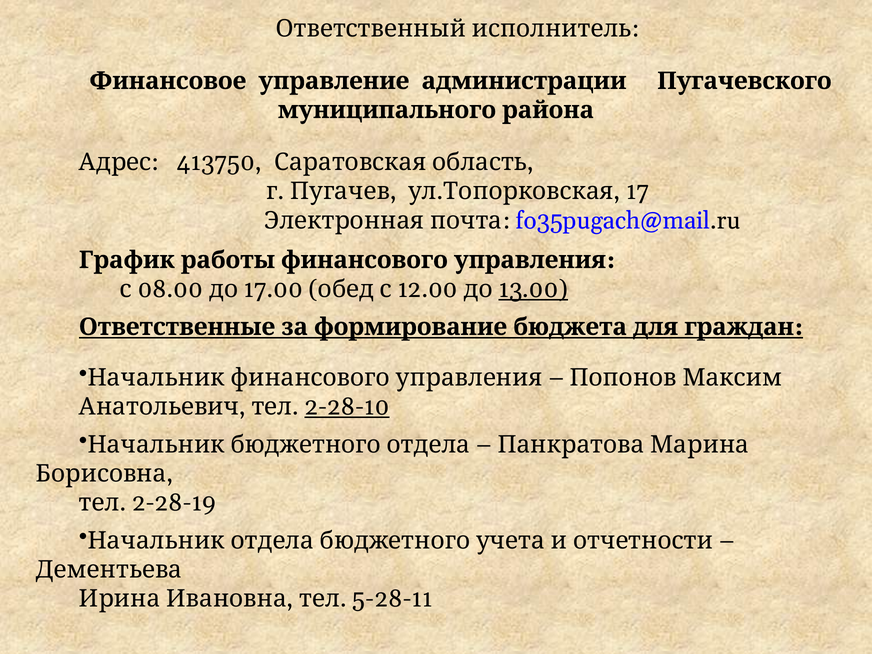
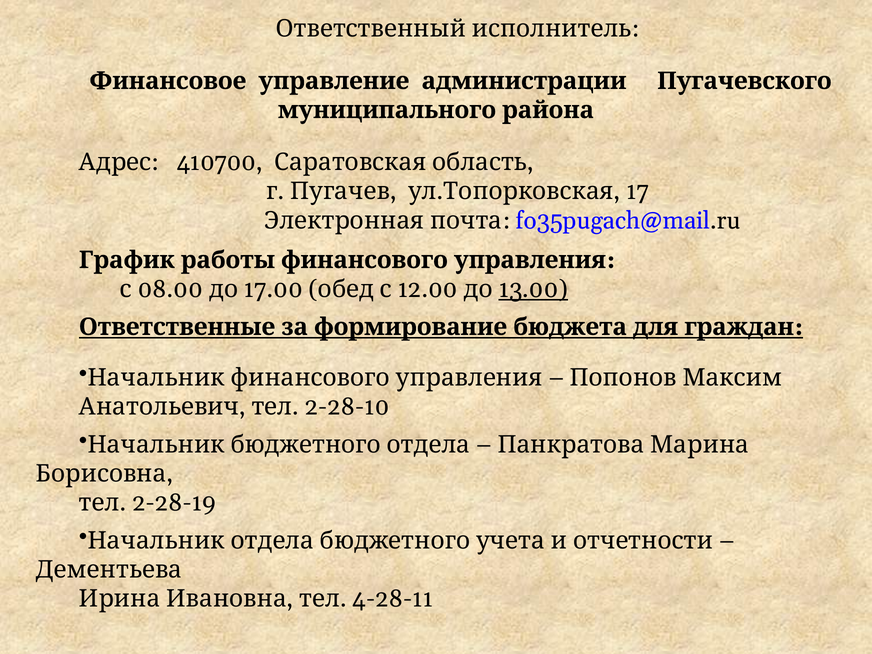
413750: 413750 -> 410700 (220, 162)
2-28-10 underline: present -> none (347, 407)
5-28-11: 5-28-11 -> 4-28-11 (393, 599)
